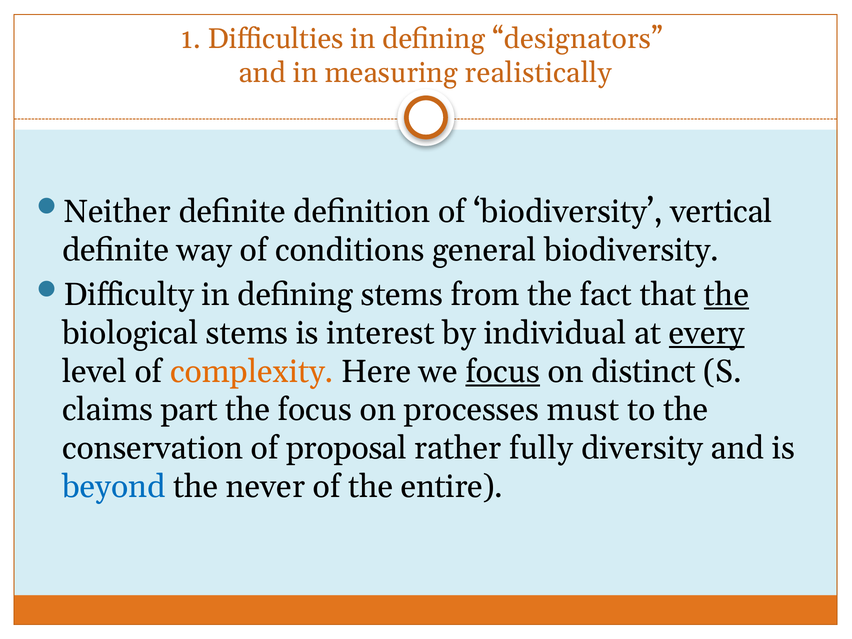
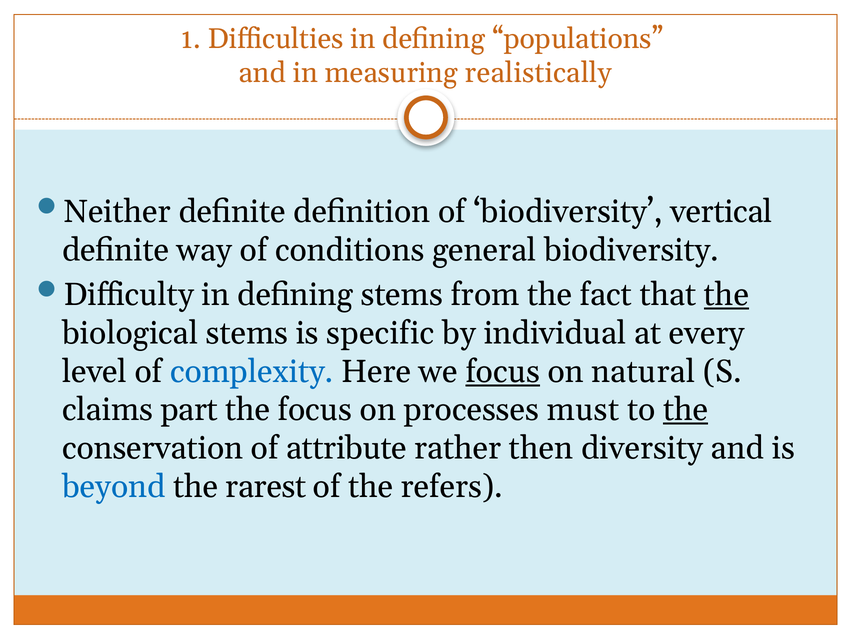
designators: designators -> populations (578, 39)
interest: interest -> specific (380, 333)
every underline: present -> none (707, 333)
complexity colour: orange -> blue (252, 372)
distinct: distinct -> natural (643, 372)
the underline: none -> present (686, 410)
proposal: proposal -> attribute (346, 448)
fully: fully -> then (541, 448)
never: never -> rarest (266, 487)
entire: entire -> refers (452, 487)
